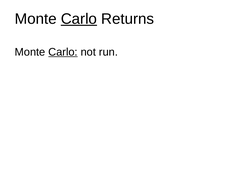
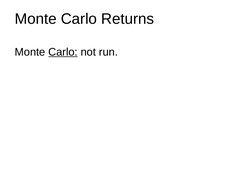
Carlo underline: present -> none (79, 19)
